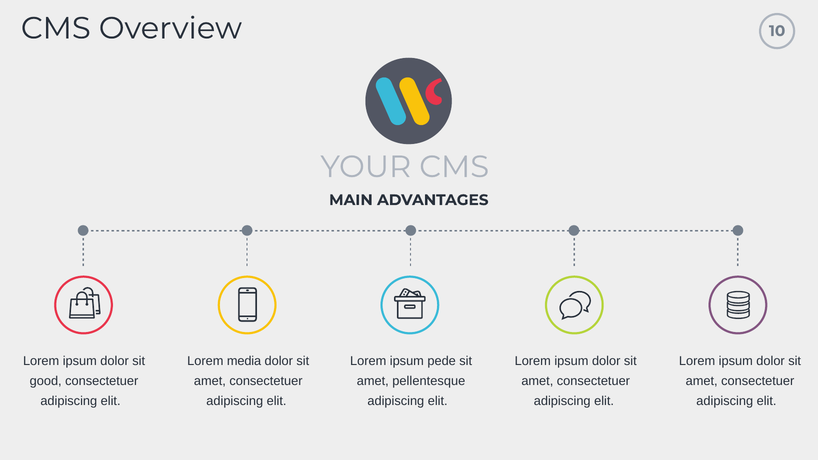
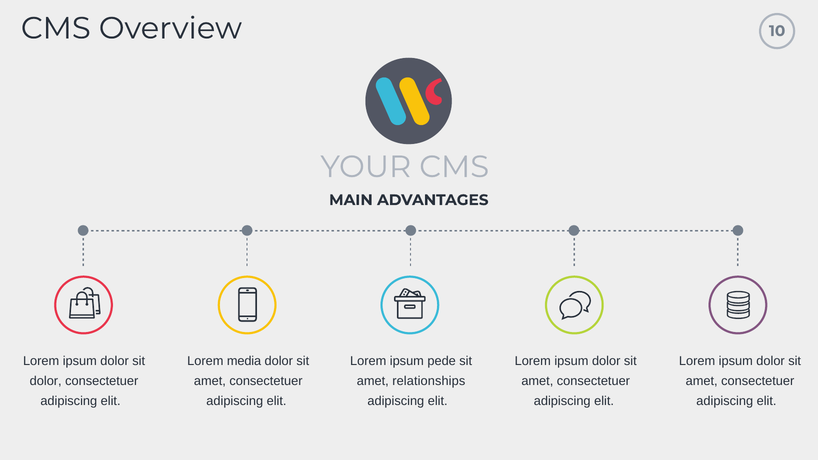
good: good -> dolor (46, 381)
pellentesque: pellentesque -> relationships (429, 381)
